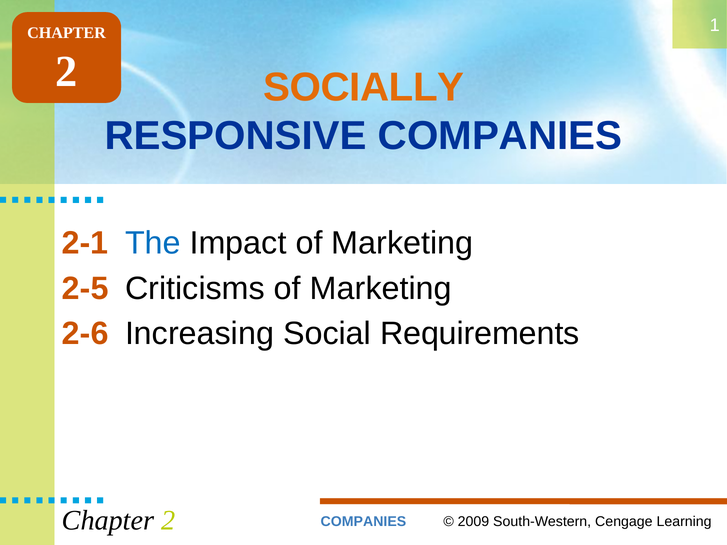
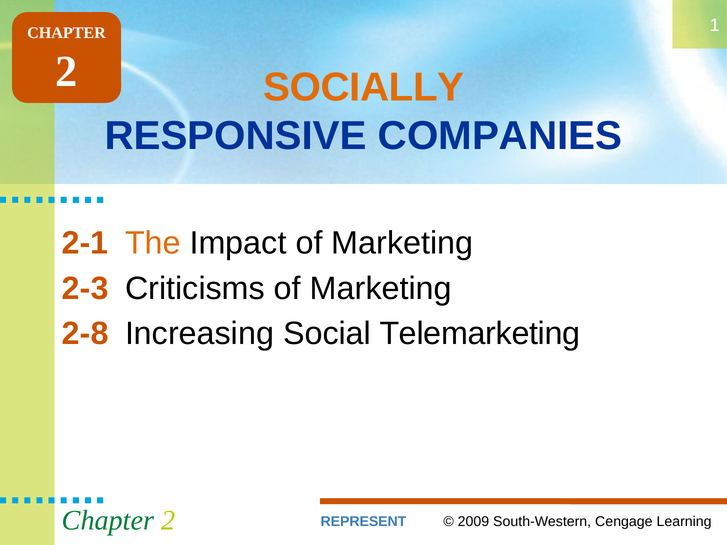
The colour: blue -> orange (153, 243)
2-5: 2-5 -> 2-3 (85, 289)
2-6: 2-6 -> 2-8 (85, 334)
Requirements: Requirements -> Telemarketing (480, 334)
Chapter colour: black -> green (108, 521)
COMPANIES: COMPANIES -> REPRESENT (363, 522)
